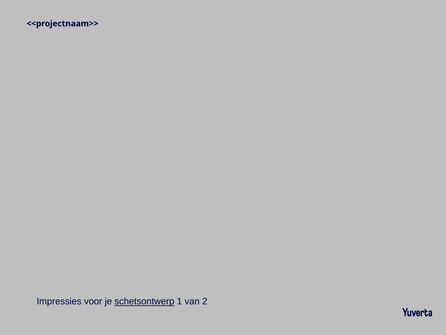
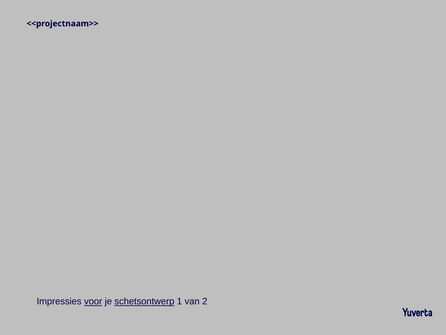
voor underline: none -> present (93, 301)
